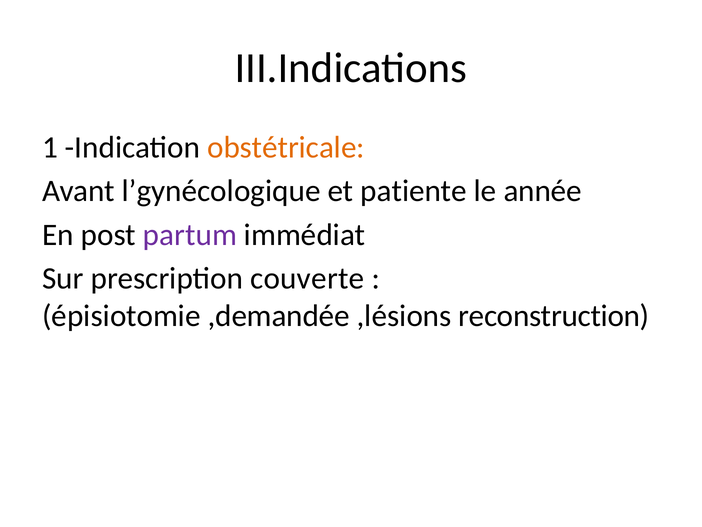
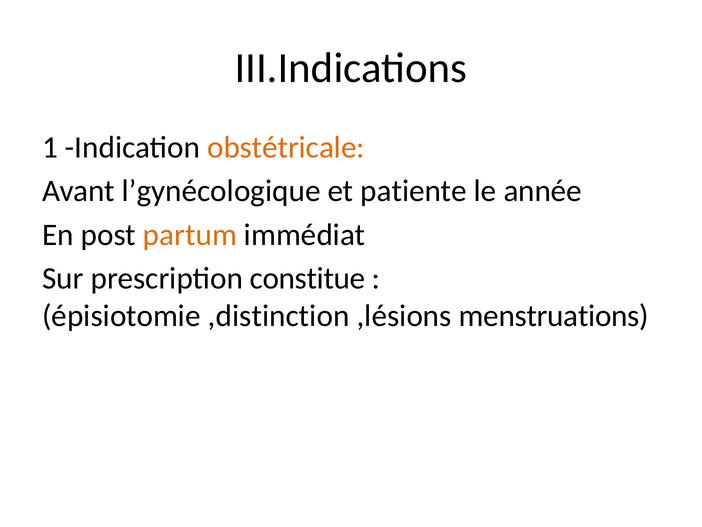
partum colour: purple -> orange (190, 235)
couverte: couverte -> constitue (308, 278)
,demandée: ,demandée -> ,distinction (279, 316)
reconstruction: reconstruction -> menstruations (554, 316)
